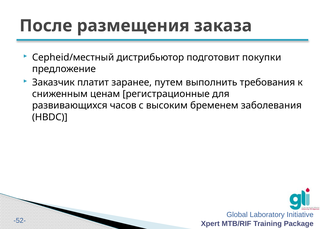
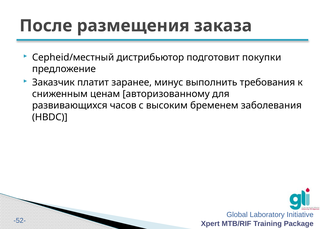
путем: путем -> минус (169, 83)
регистрационные: регистрационные -> авторизованному (166, 94)
